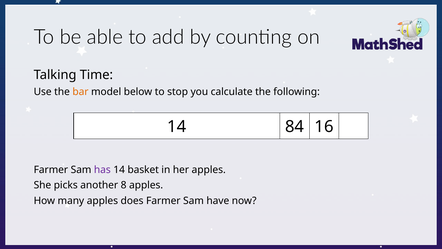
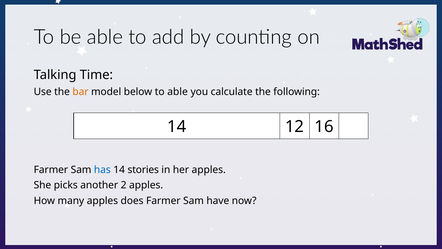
to stop: stop -> able (178, 92)
84: 84 -> 12 (295, 127)
has colour: purple -> blue (102, 169)
basket: basket -> stories (143, 169)
8: 8 -> 2 (124, 185)
